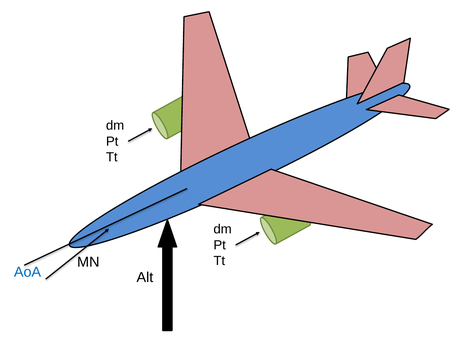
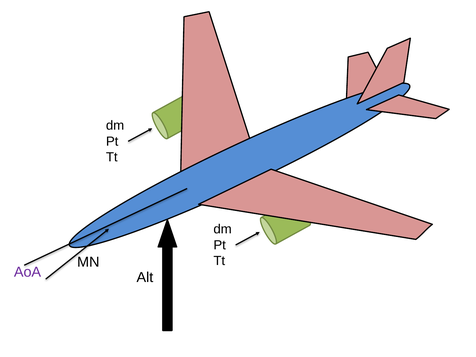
AoA colour: blue -> purple (28, 272)
